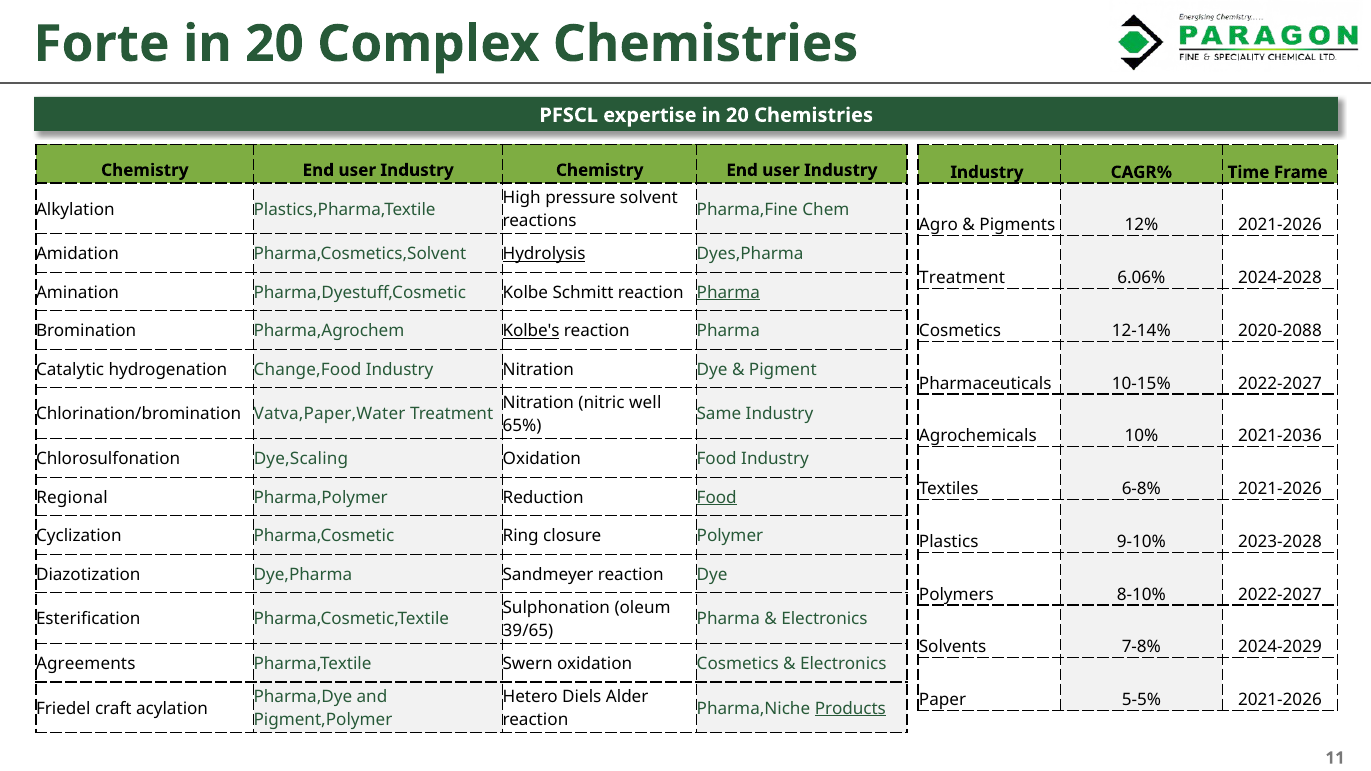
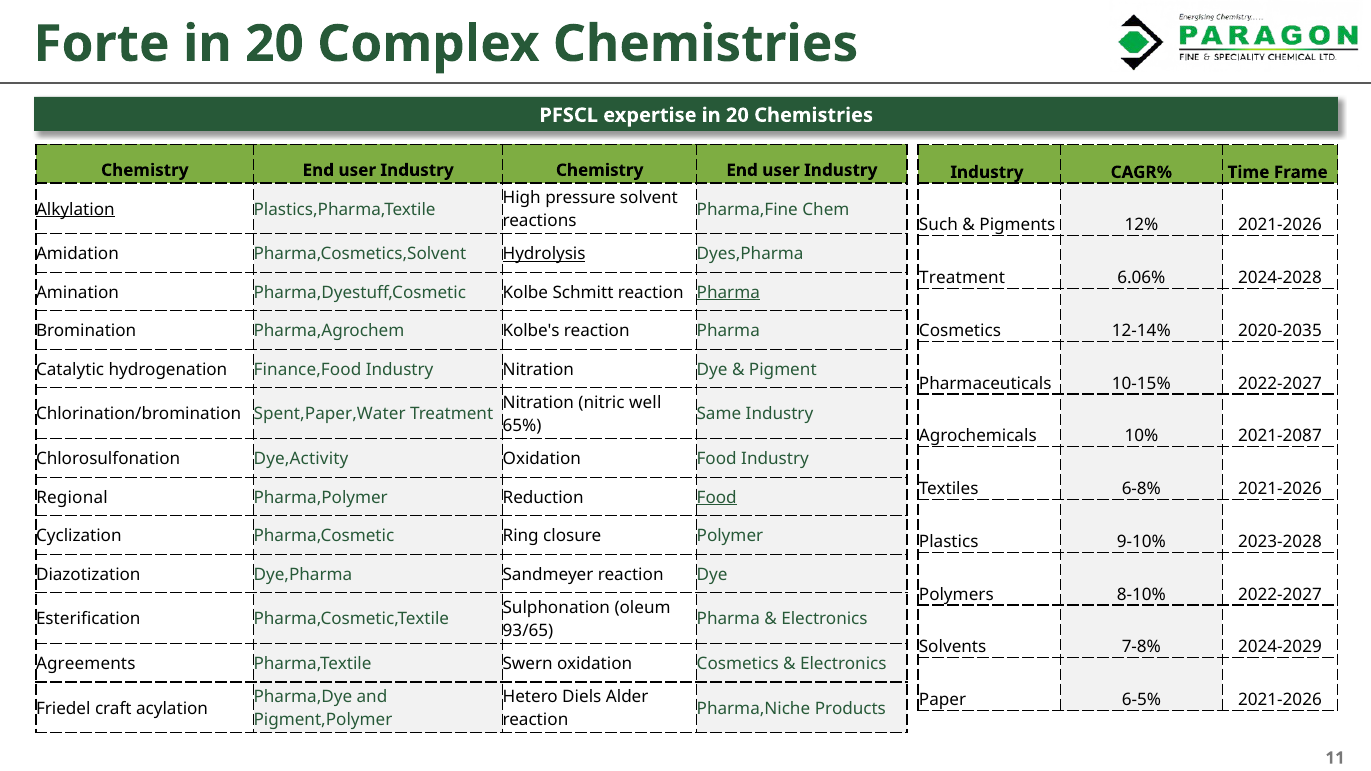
Alkylation underline: none -> present (75, 209)
Agro: Agro -> Such (938, 225)
2020-2088: 2020-2088 -> 2020-2035 (1280, 331)
Kolbe's underline: present -> none (531, 331)
Change,Food: Change,Food -> Finance,Food (308, 370)
Vatva,Paper,Water: Vatva,Paper,Water -> Spent,Paper,Water (330, 414)
2021-2036: 2021-2036 -> 2021-2087 (1280, 436)
Dye,Scaling: Dye,Scaling -> Dye,Activity (301, 459)
39/65: 39/65 -> 93/65 (528, 631)
5-5%: 5-5% -> 6-5% (1141, 700)
Products underline: present -> none (850, 709)
